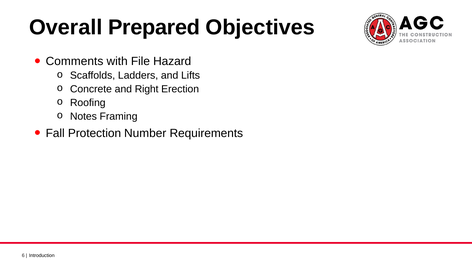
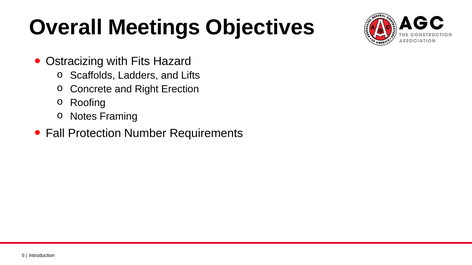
Prepared: Prepared -> Meetings (154, 27)
Comments: Comments -> Ostracizing (75, 61)
File: File -> Fits (140, 61)
